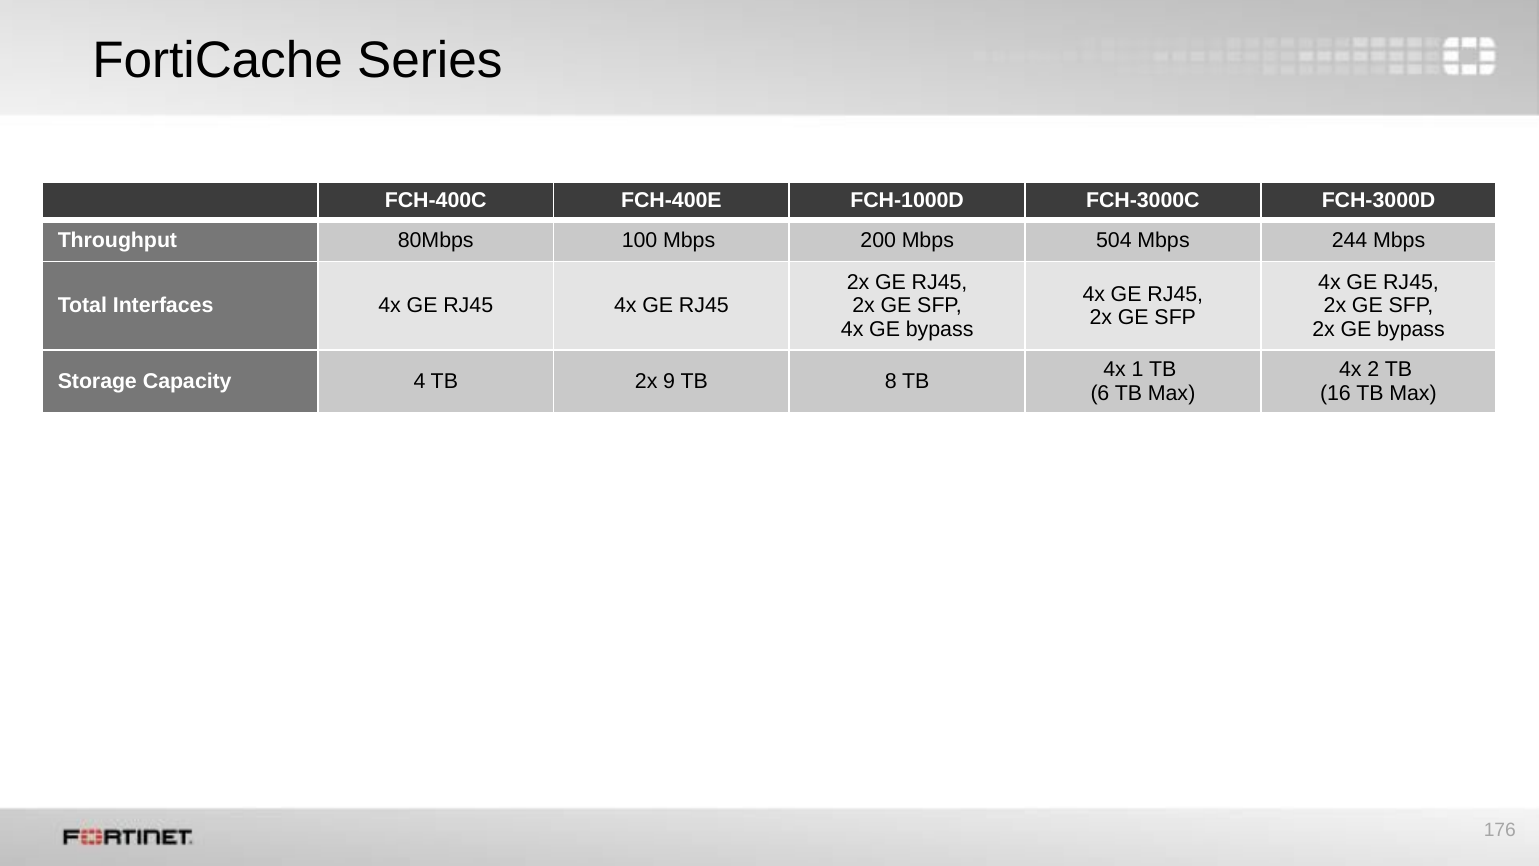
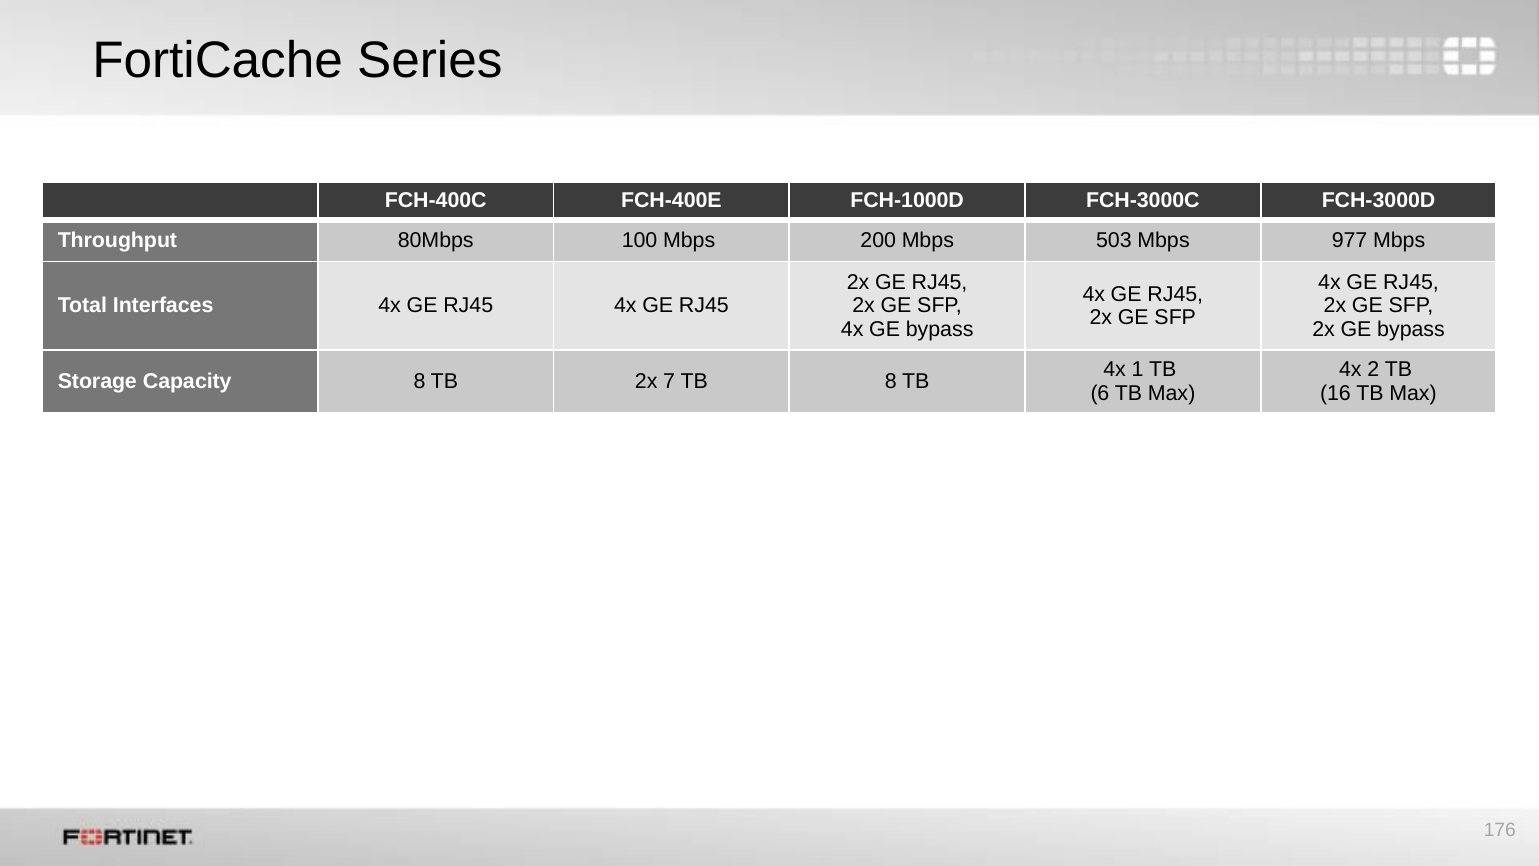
504: 504 -> 503 (1114, 241)
244: 244 -> 977 (1350, 241)
Capacity 4: 4 -> 8 (419, 381)
9: 9 -> 7 (669, 381)
